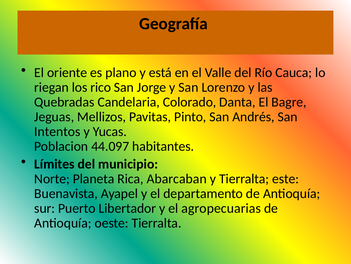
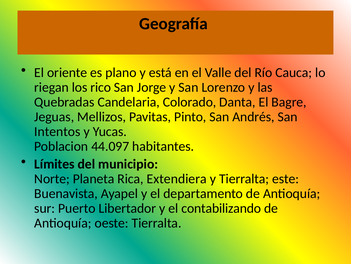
Abarcaban: Abarcaban -> Extendiera (177, 178)
agropecuarias: agropecuarias -> contabilizando (221, 208)
